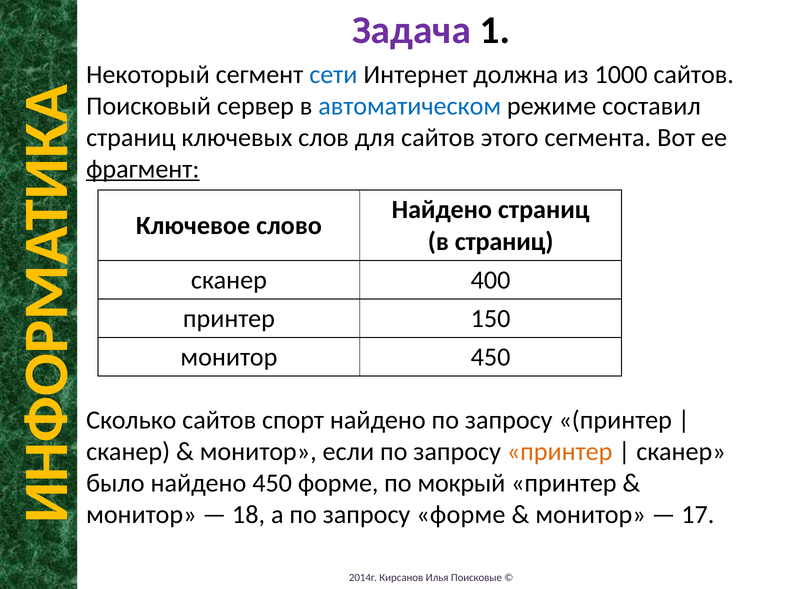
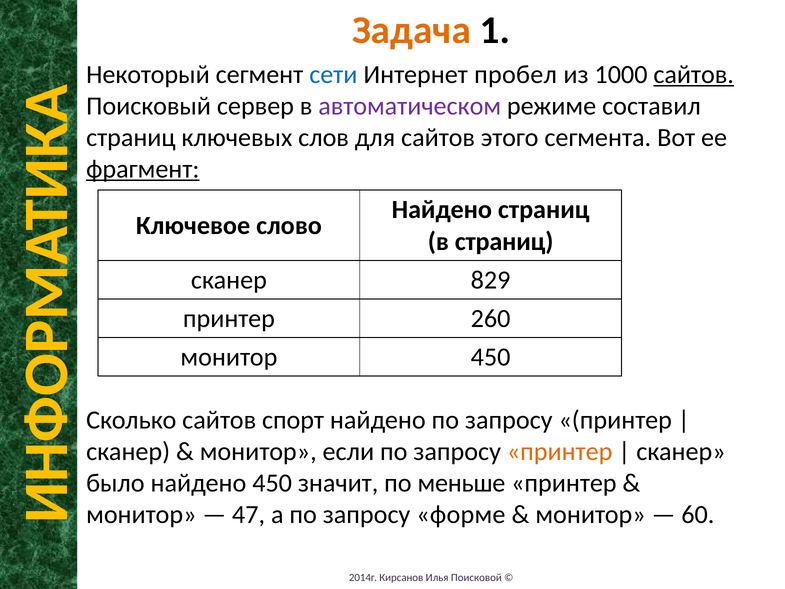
Задача colour: purple -> orange (411, 30)
должна: должна -> пробел (516, 75)
сайтов underline: none -> present (694, 75)
автоматическом colour: blue -> purple (410, 106)
400: 400 -> 829 (491, 280)
150: 150 -> 260 (491, 318)
450 форме: форме -> значит (338, 483)
мокрый: мокрый -> меньше (461, 483)
18: 18 -> 47 (249, 514)
17: 17 -> 60 (698, 514)
Поисковые: Поисковые -> Поисковой (476, 578)
